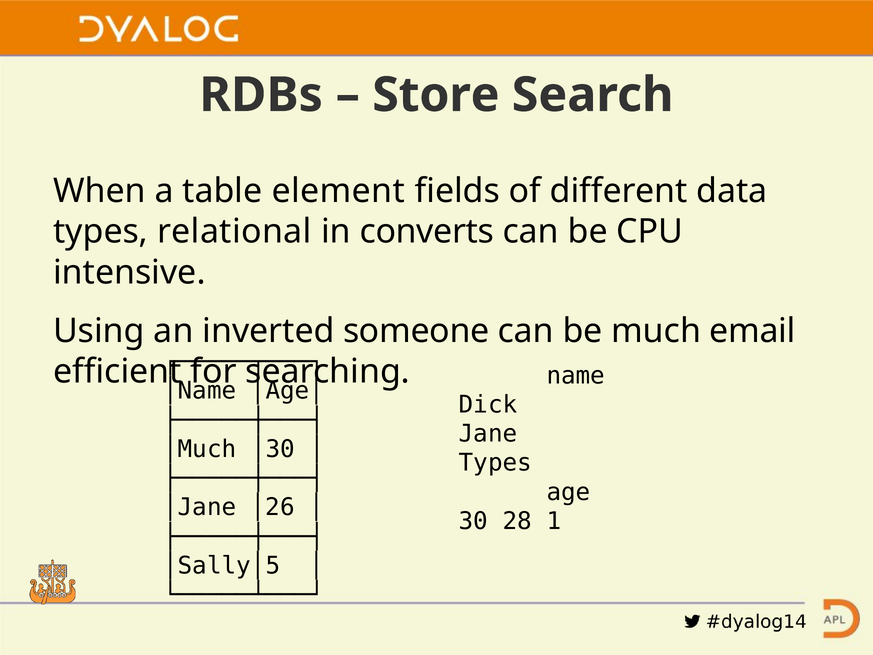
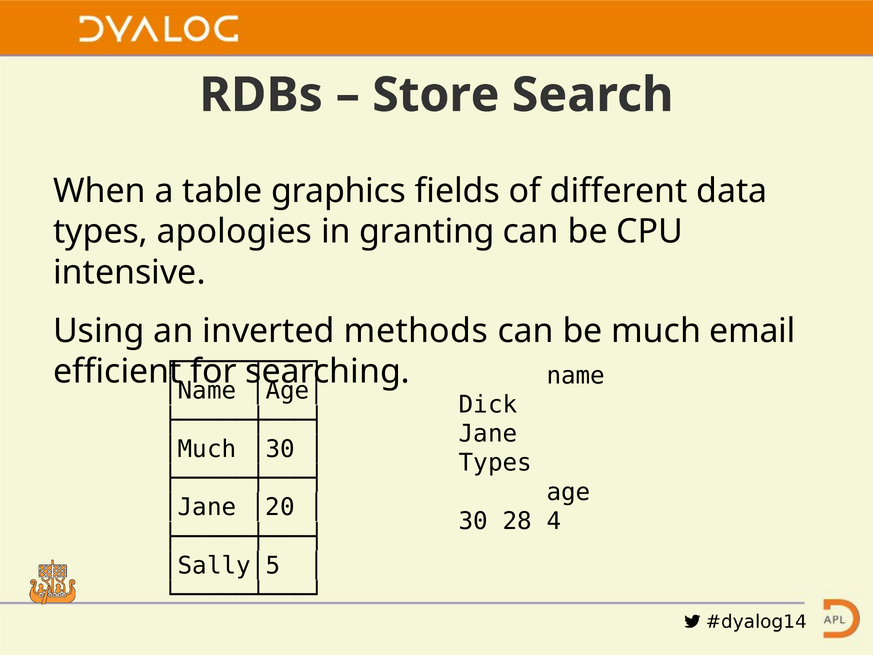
element: element -> graphics (339, 191)
relational: relational -> apologies (234, 232)
converts: converts -> granting (427, 232)
someone: someone -> methods (416, 331)
│26: │26 -> │20 (273, 507)
1: 1 -> 4 (554, 521)
